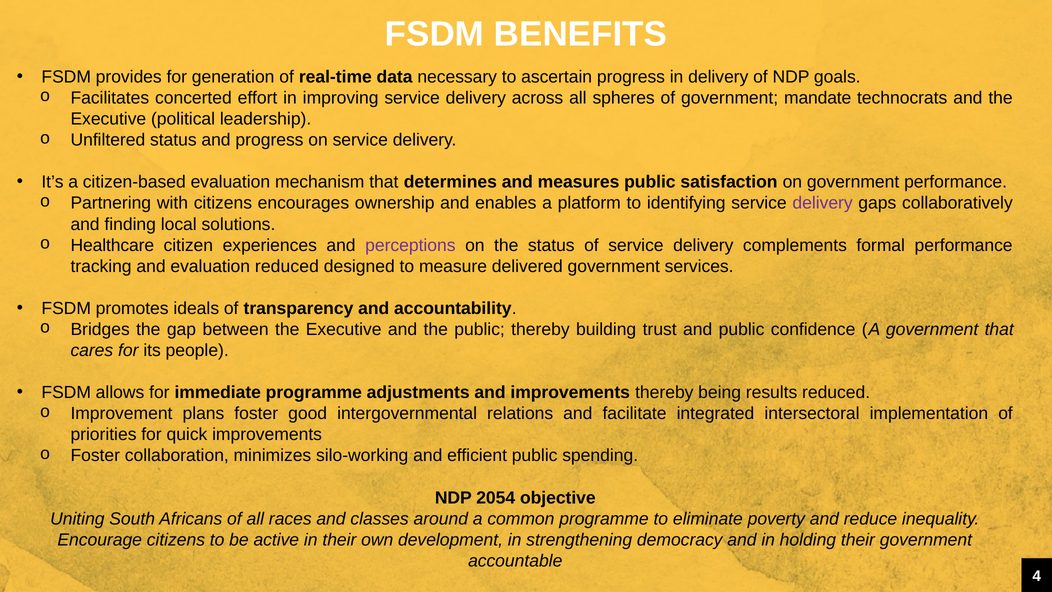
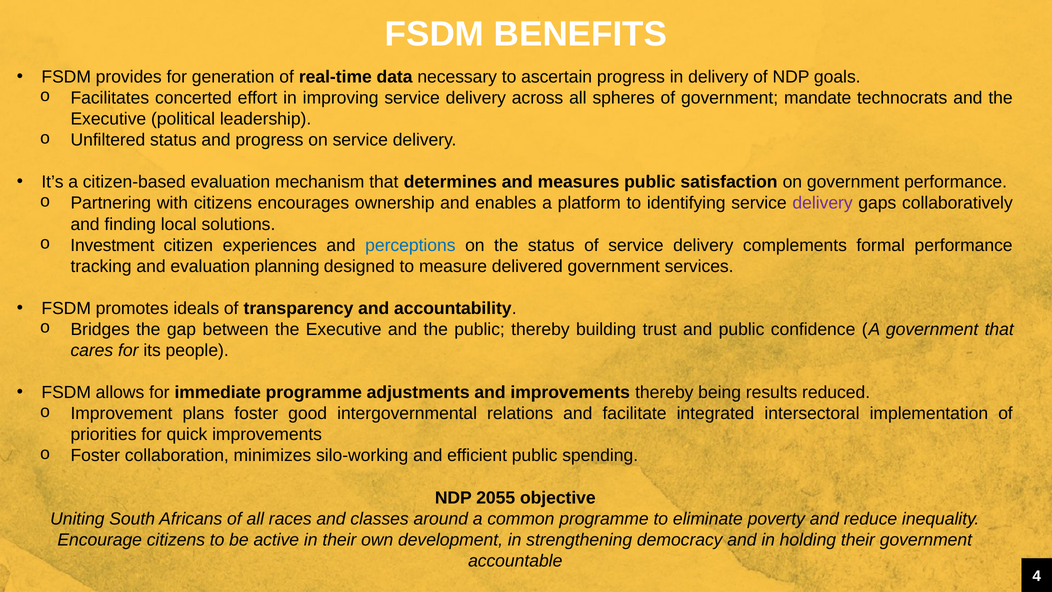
Healthcare: Healthcare -> Investment (112, 245)
perceptions colour: purple -> blue (410, 245)
evaluation reduced: reduced -> planning (287, 266)
2054: 2054 -> 2055 (496, 498)
